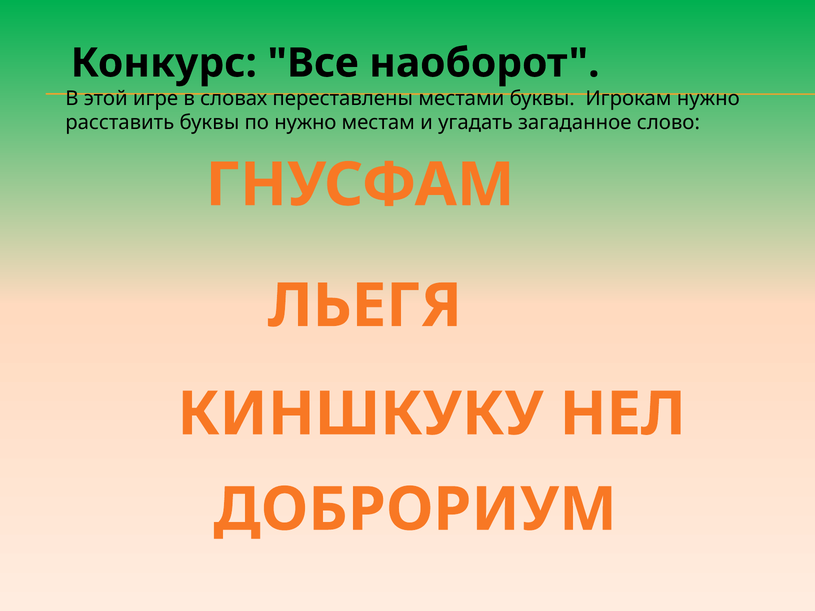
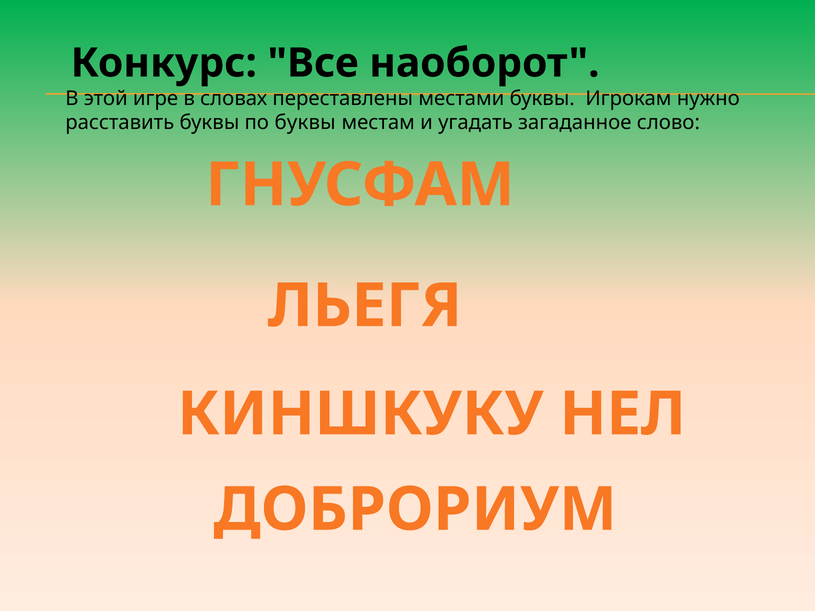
по нужно: нужно -> буквы (305, 123)
